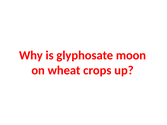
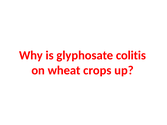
moon: moon -> colitis (131, 55)
